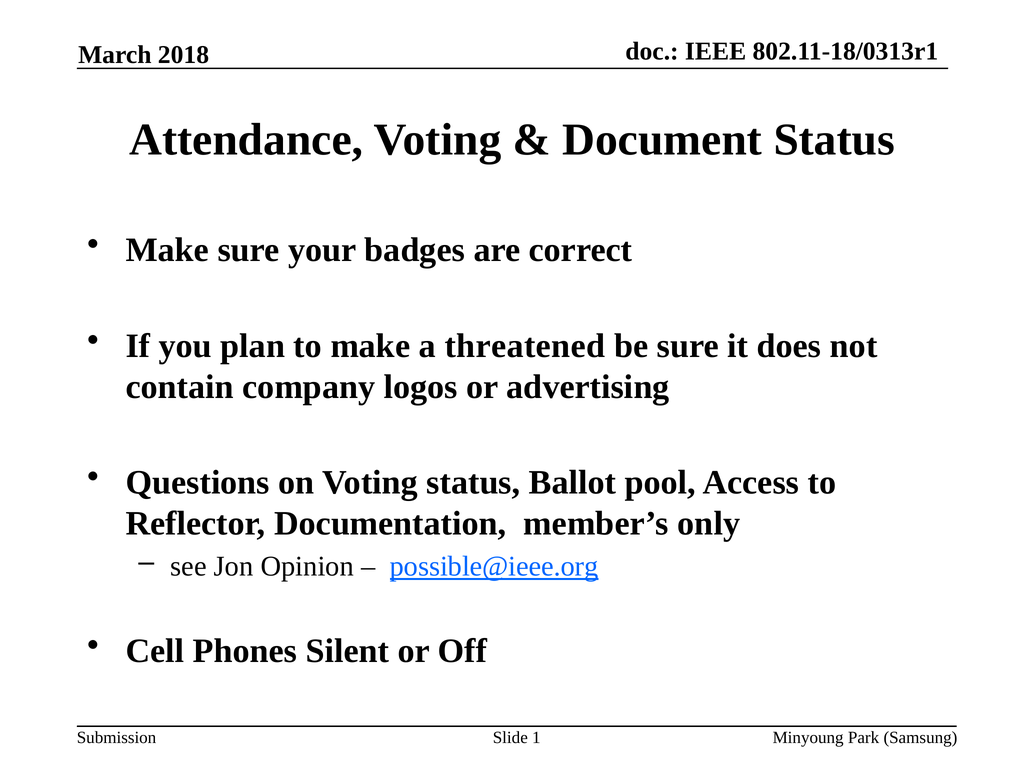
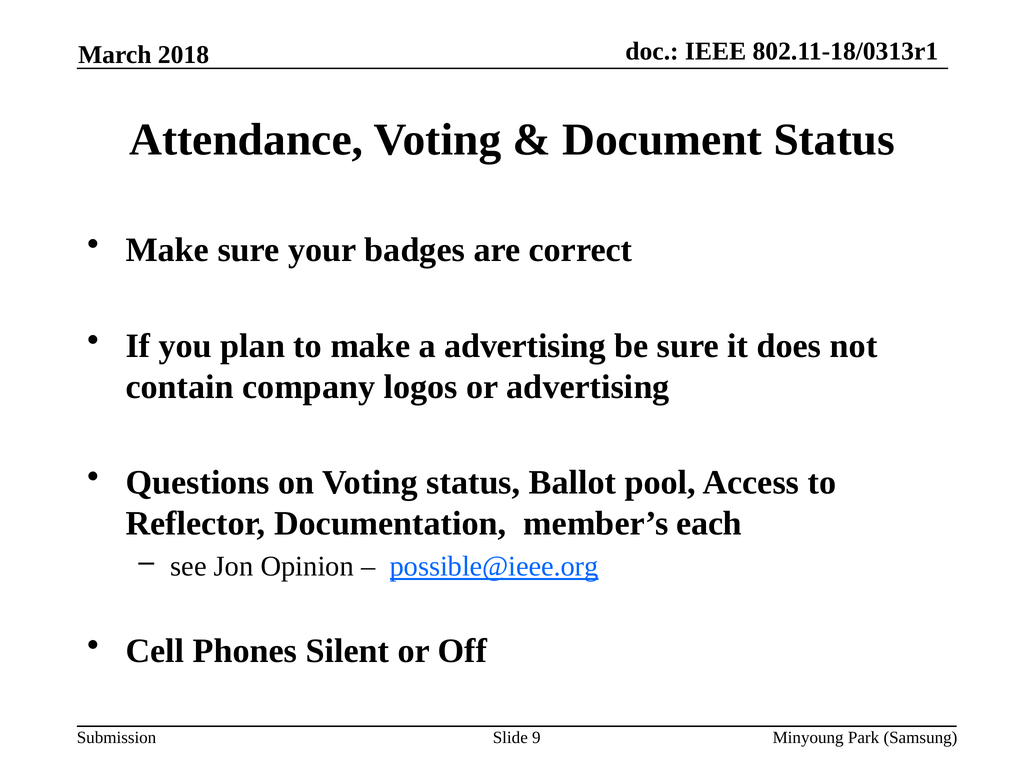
a threatened: threatened -> advertising (525, 346)
only: only -> each (709, 523)
1: 1 -> 9 (536, 737)
